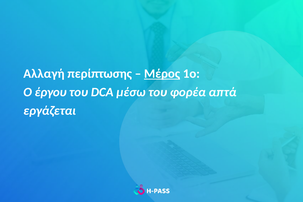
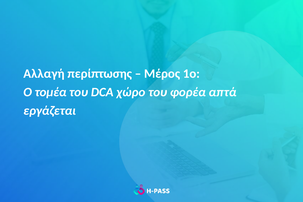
Μέρος underline: present -> none (162, 74)
έργου: έργου -> τομέα (51, 92)
μέσω: μέσω -> χώρο (131, 92)
